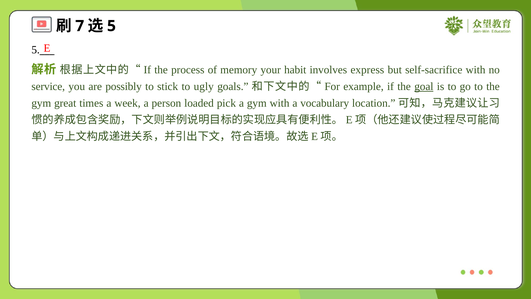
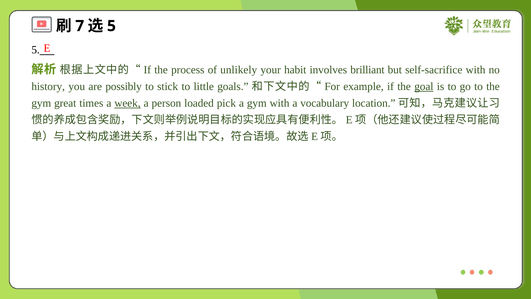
memory: memory -> unlikely (239, 70)
express: express -> brilliant (367, 70)
service: service -> history (48, 86)
ugly: ugly -> little (204, 86)
week underline: none -> present (127, 103)
